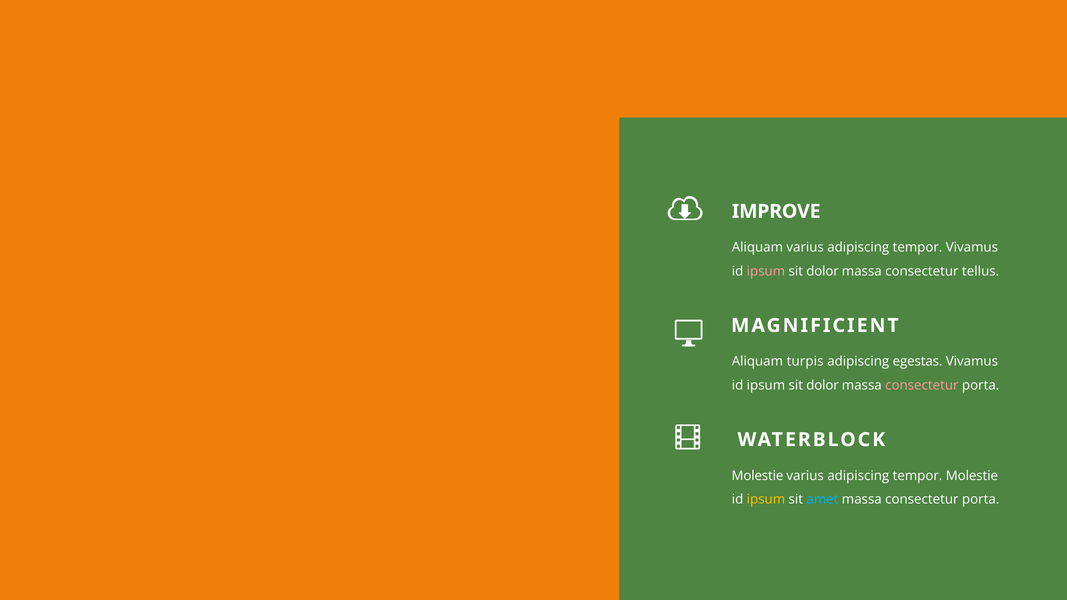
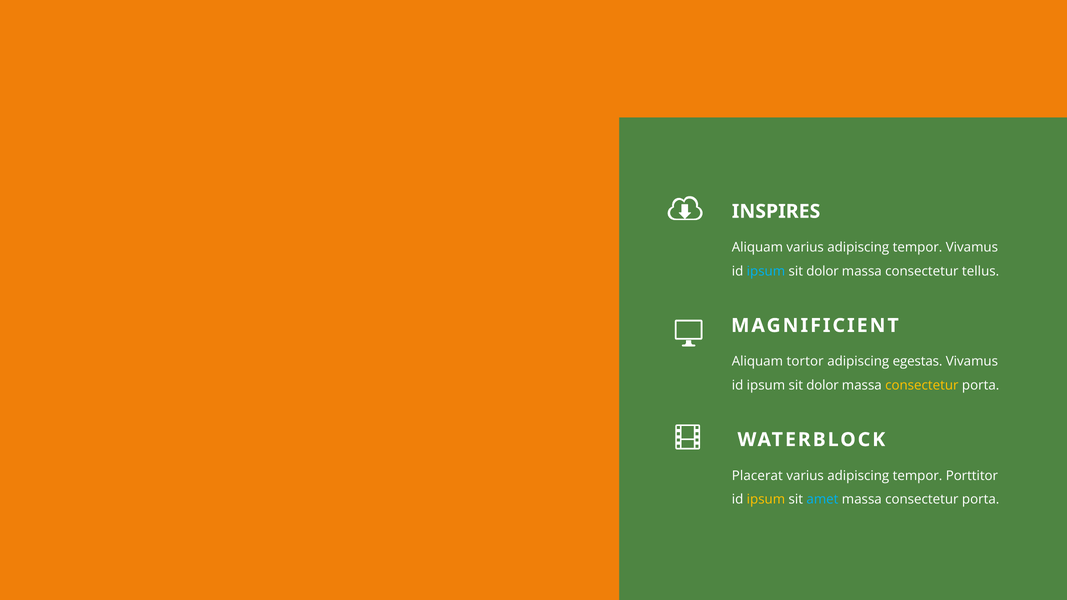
IMPROVE: IMPROVE -> INSPIRES (776, 211)
ipsum colour: pink -> light blue (766, 271)
turpis: turpis -> tortor (805, 362)
consectetur colour: pink -> yellow (922, 386)
Molestie: Molestie -> Placerat (757, 476)
tempor Molestie: Molestie -> Porttitor (972, 476)
